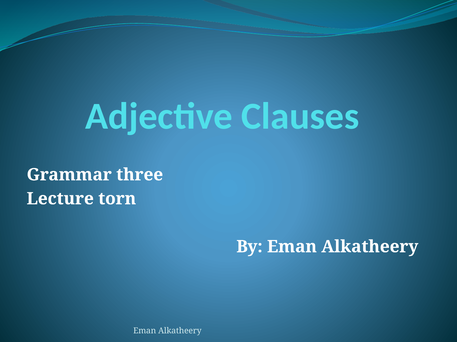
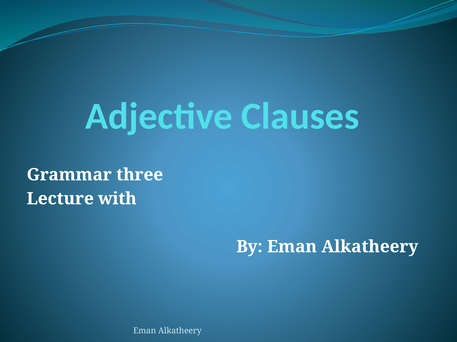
torn: torn -> with (117, 199)
